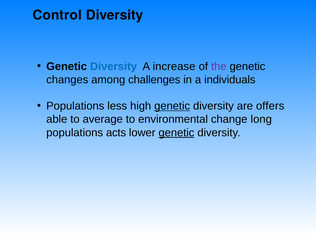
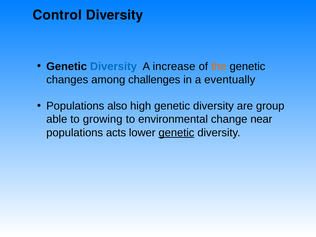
the colour: purple -> orange (219, 66)
individuals: individuals -> eventually (230, 80)
less: less -> also (117, 106)
genetic underline: present -> none (172, 106)
offers: offers -> group (270, 106)
average: average -> growing (103, 119)
long: long -> near (261, 119)
